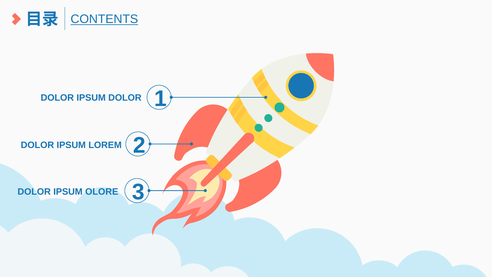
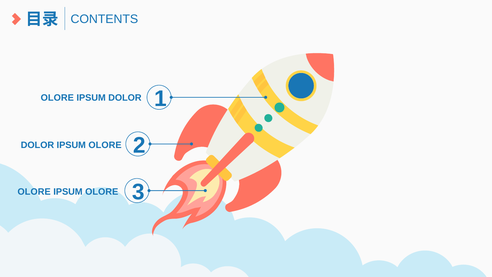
CONTENTS underline: present -> none (104, 19)
DOLOR: DOLOR -> OLORE (57, 98)
LOREM: LOREM -> OLORE (105, 145)
DOLOR: DOLOR -> OLORE (34, 192)
